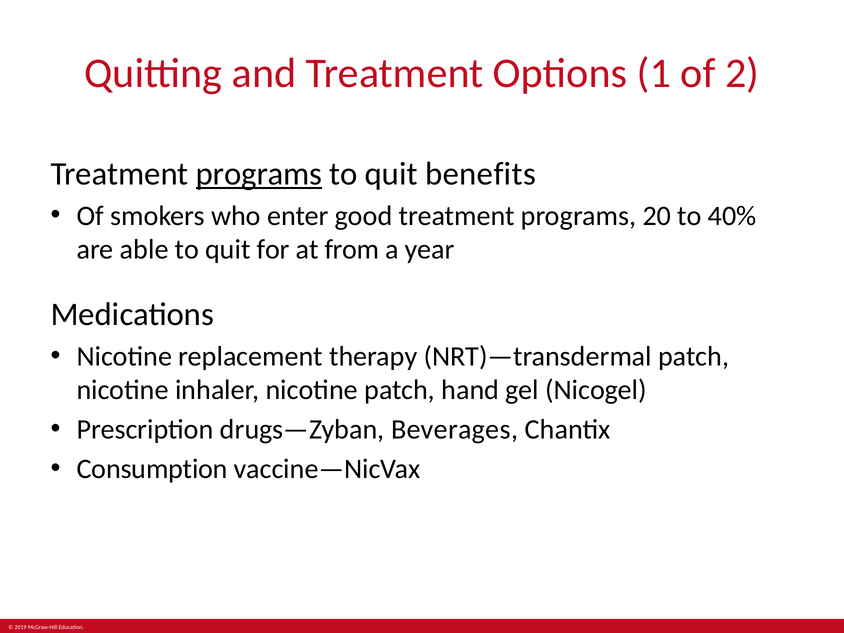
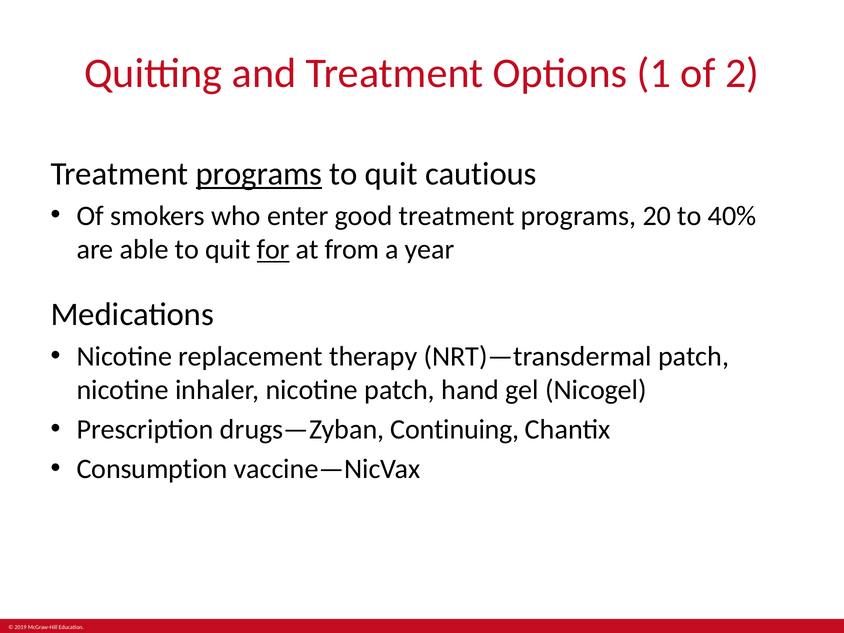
benefits: benefits -> cautious (481, 174)
for underline: none -> present (273, 249)
Beverages: Beverages -> Continuing (455, 430)
